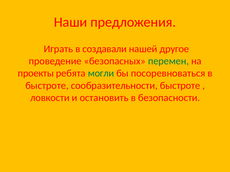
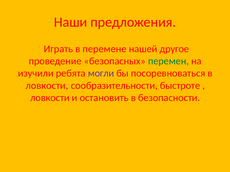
создавали: создавали -> перемене (105, 49)
проекты: проекты -> изучили (36, 74)
могли colour: green -> purple (101, 74)
быстроте: быстроте -> ловкости (47, 86)
